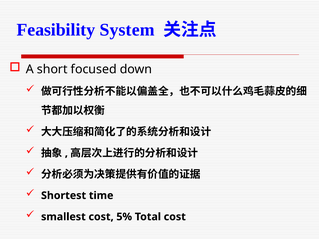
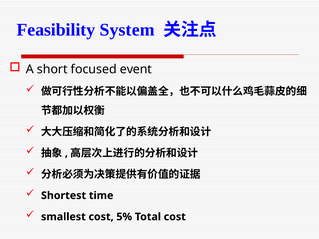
down: down -> event (136, 69)
